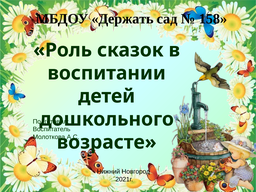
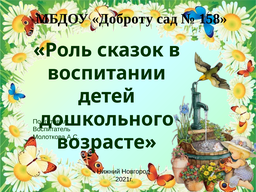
Держать: Держать -> Доброту (122, 19)
